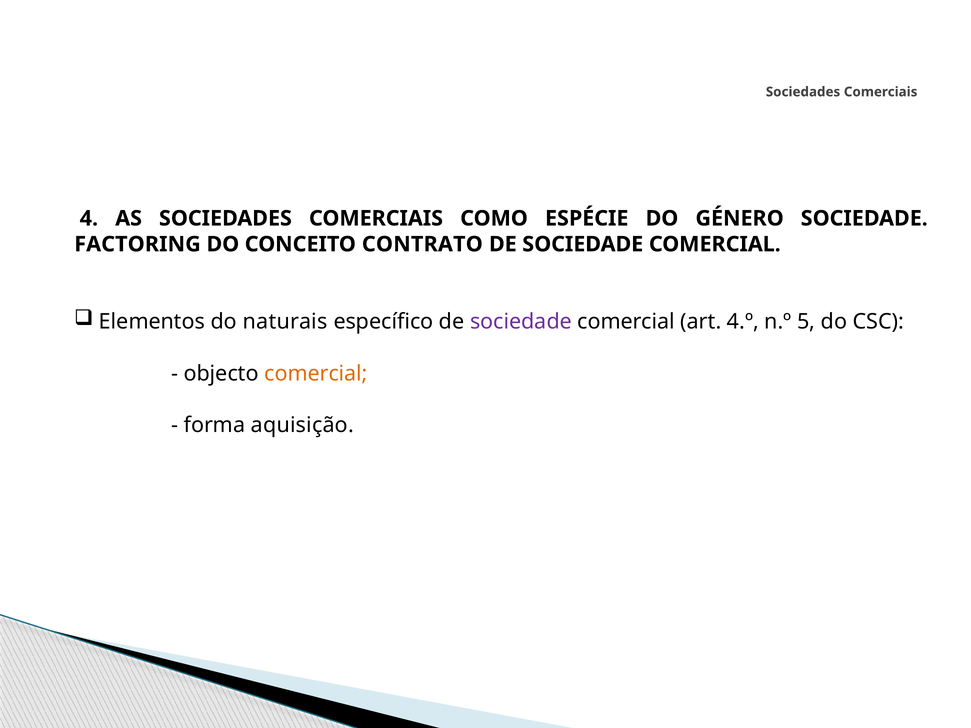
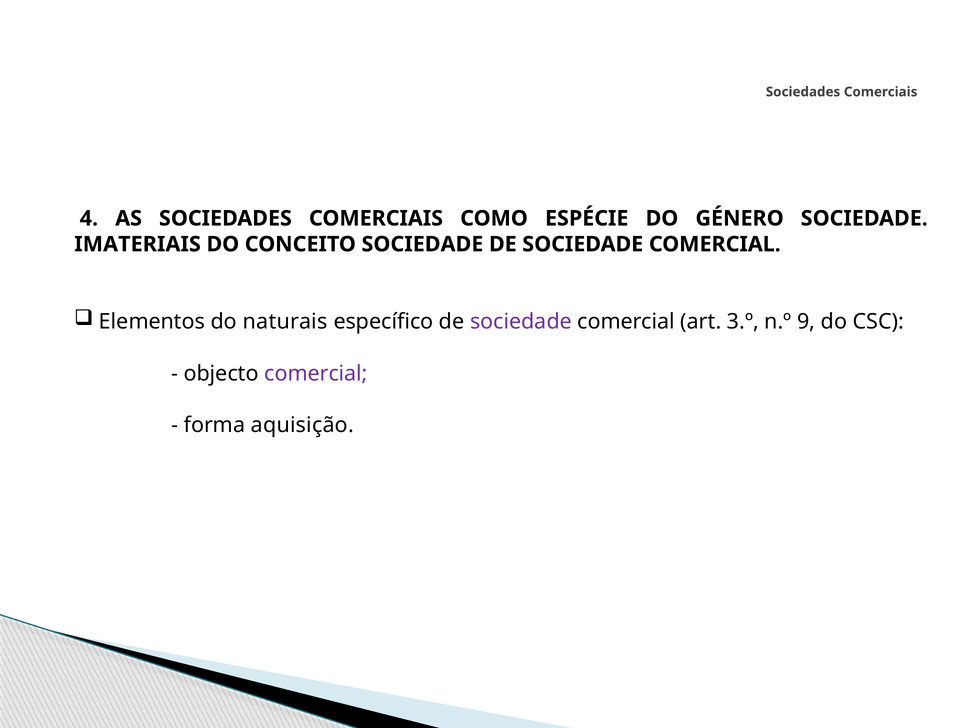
FACTORING: FACTORING -> IMATERIAIS (138, 244)
CONCEITO CONTRATO: CONTRATO -> SOCIEDADE (422, 244)
4.º: 4.º -> 3.º (743, 322)
5: 5 -> 9 (806, 322)
comercial colour: orange -> purple (316, 374)
